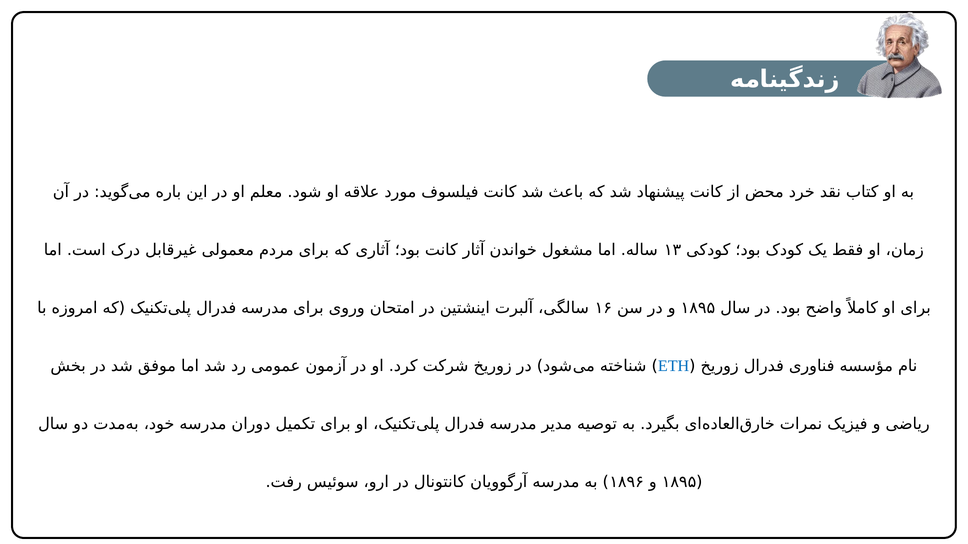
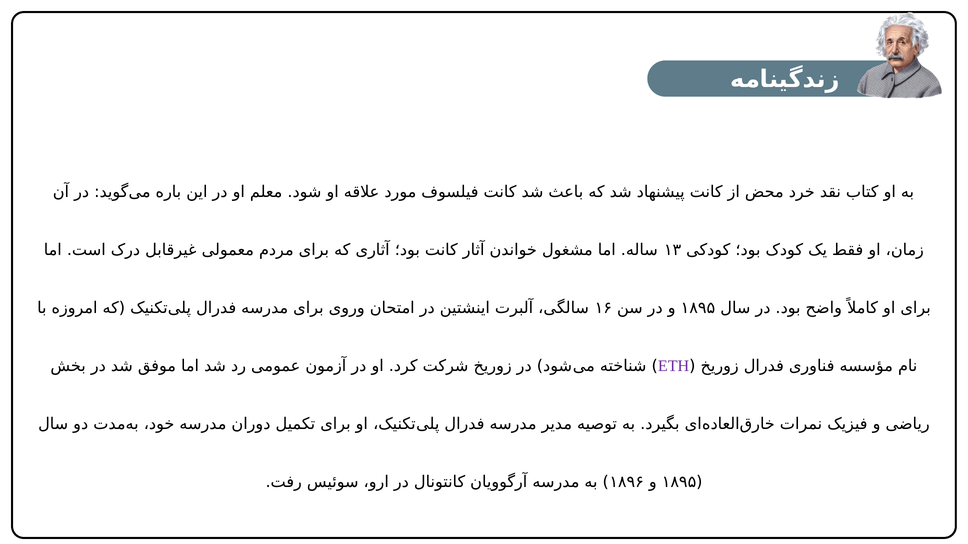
ETH colour: blue -> purple (674, 366)
